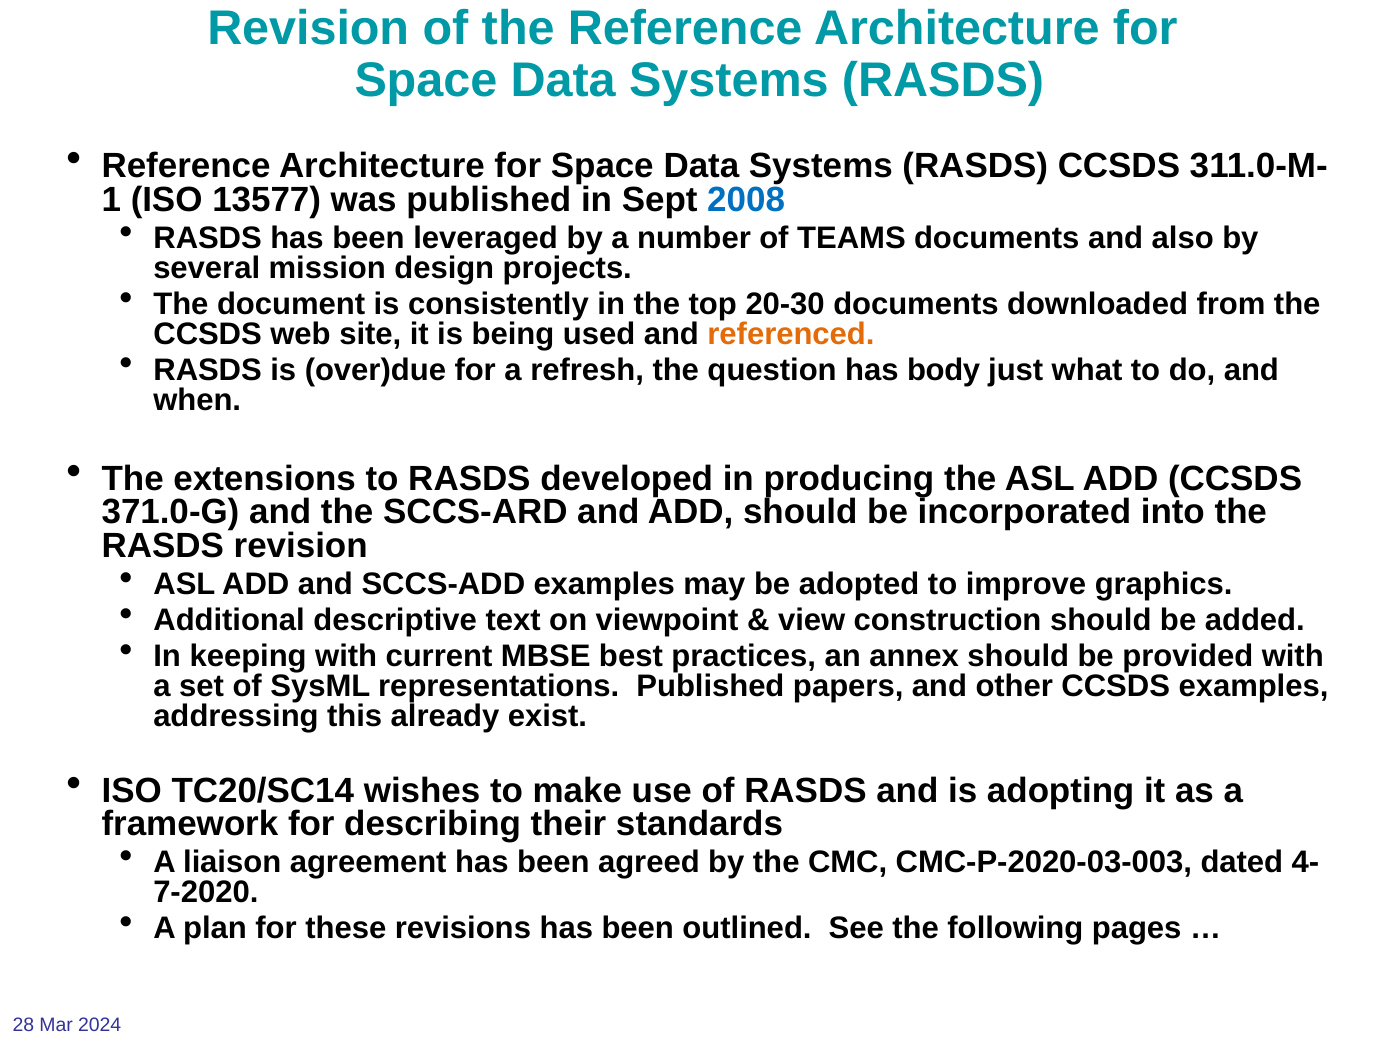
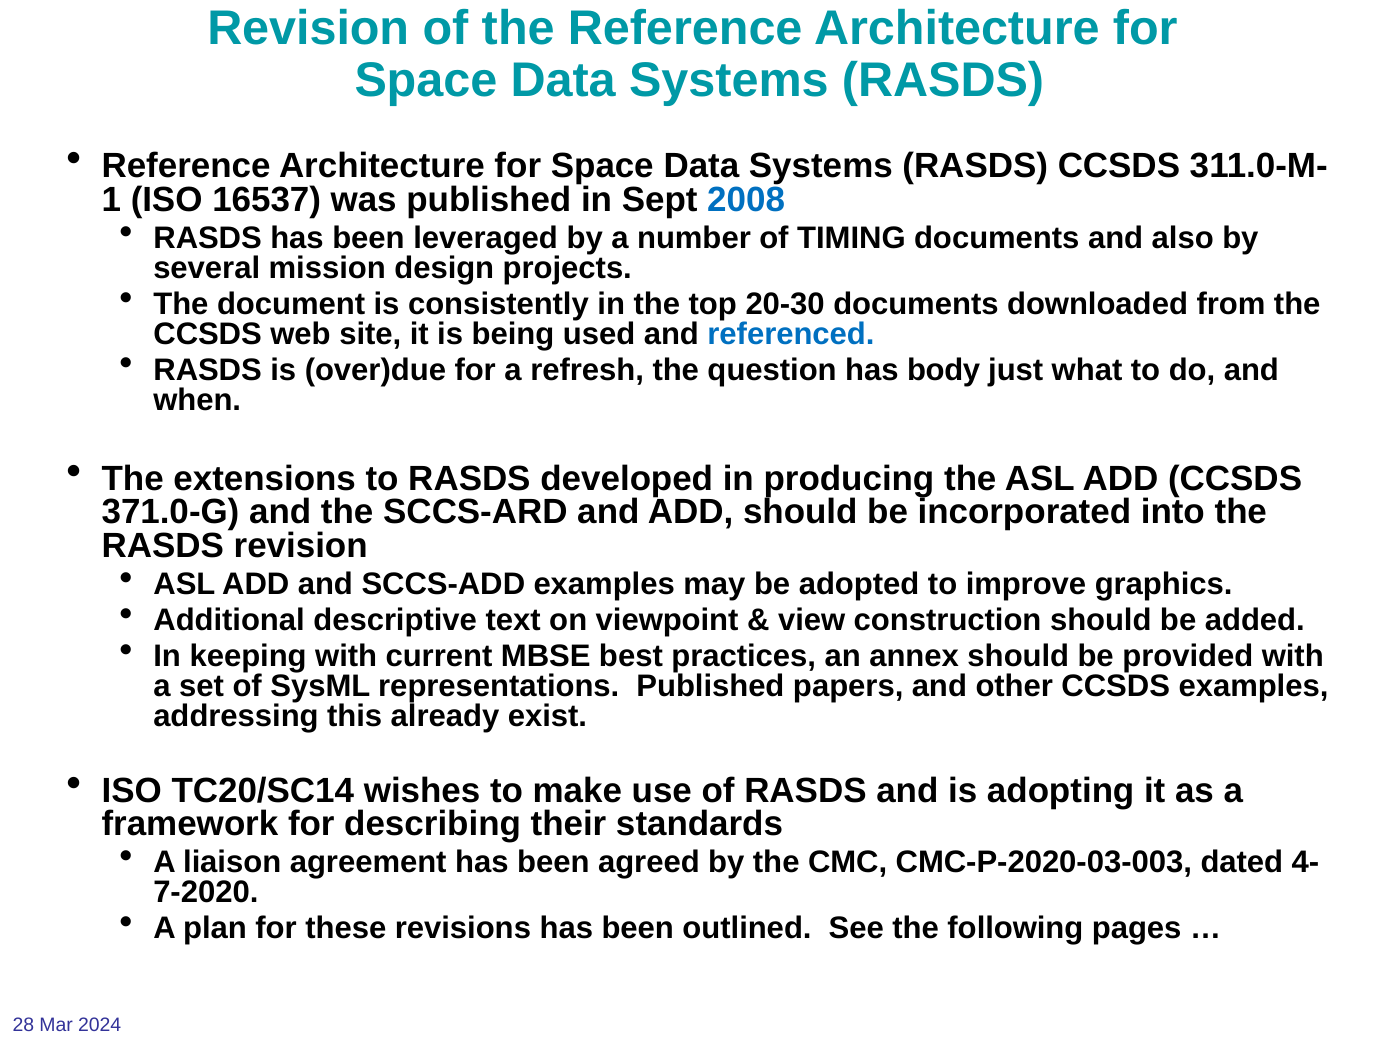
13577: 13577 -> 16537 (267, 200)
TEAMS: TEAMS -> TIMING (851, 238)
referenced colour: orange -> blue (791, 334)
